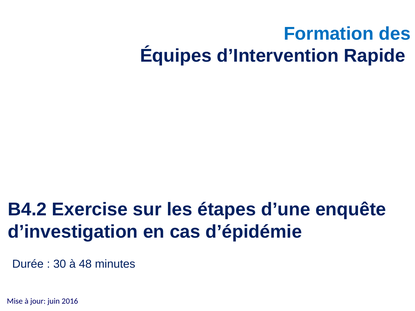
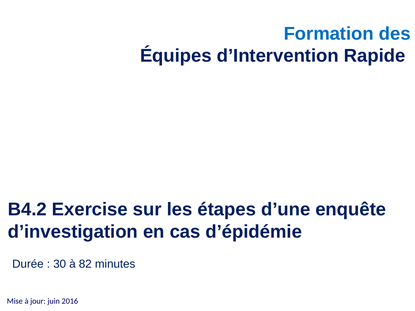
48: 48 -> 82 (85, 264)
